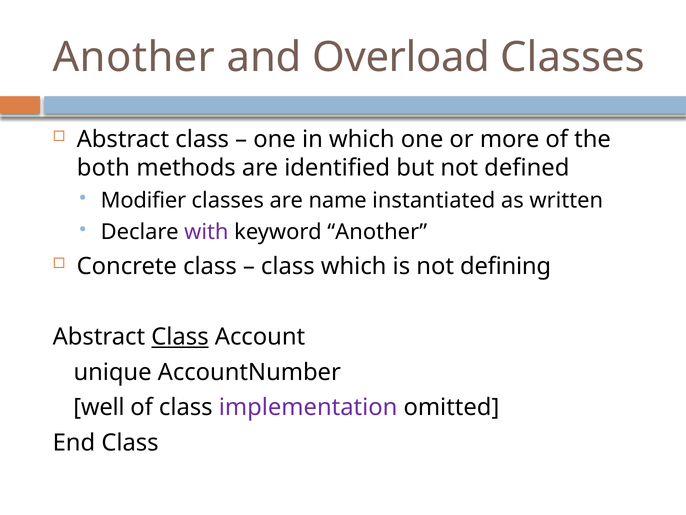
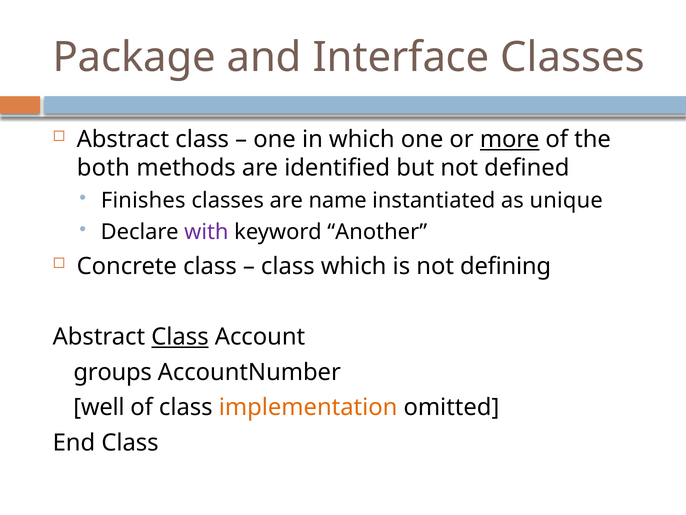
Another: Another -> Package (134, 57)
Overload: Overload -> Interface (401, 57)
more underline: none -> present (510, 139)
Modifier: Modifier -> Finishes (143, 200)
written: written -> unique (566, 200)
unique: unique -> groups (113, 372)
implementation colour: purple -> orange (308, 407)
